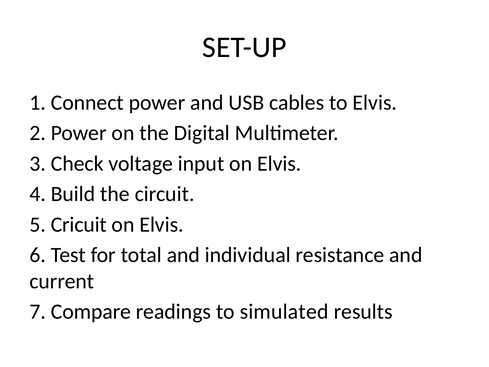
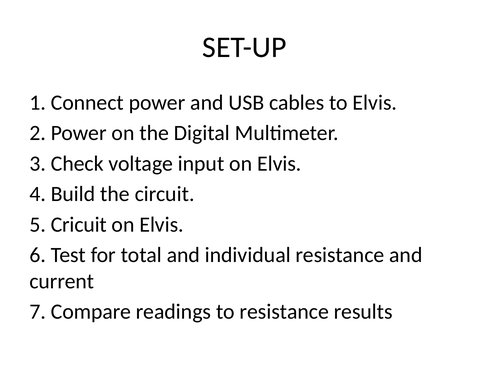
to simulated: simulated -> resistance (284, 311)
